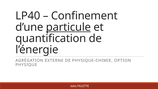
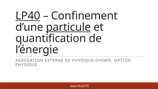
LP40 underline: none -> present (28, 16)
